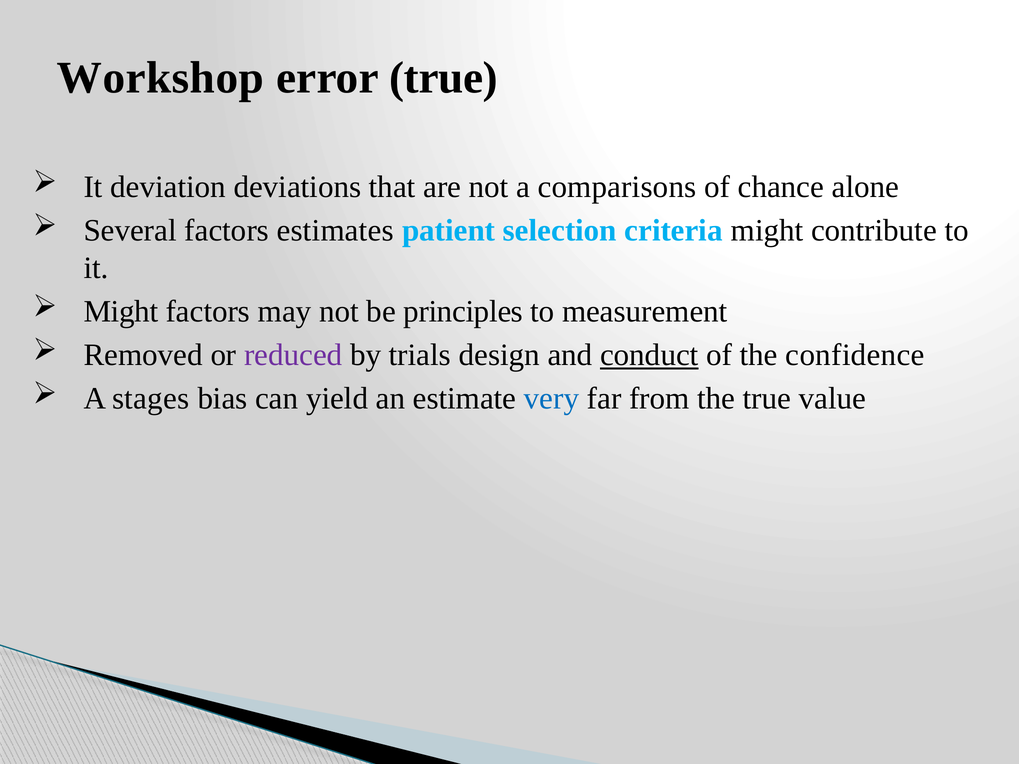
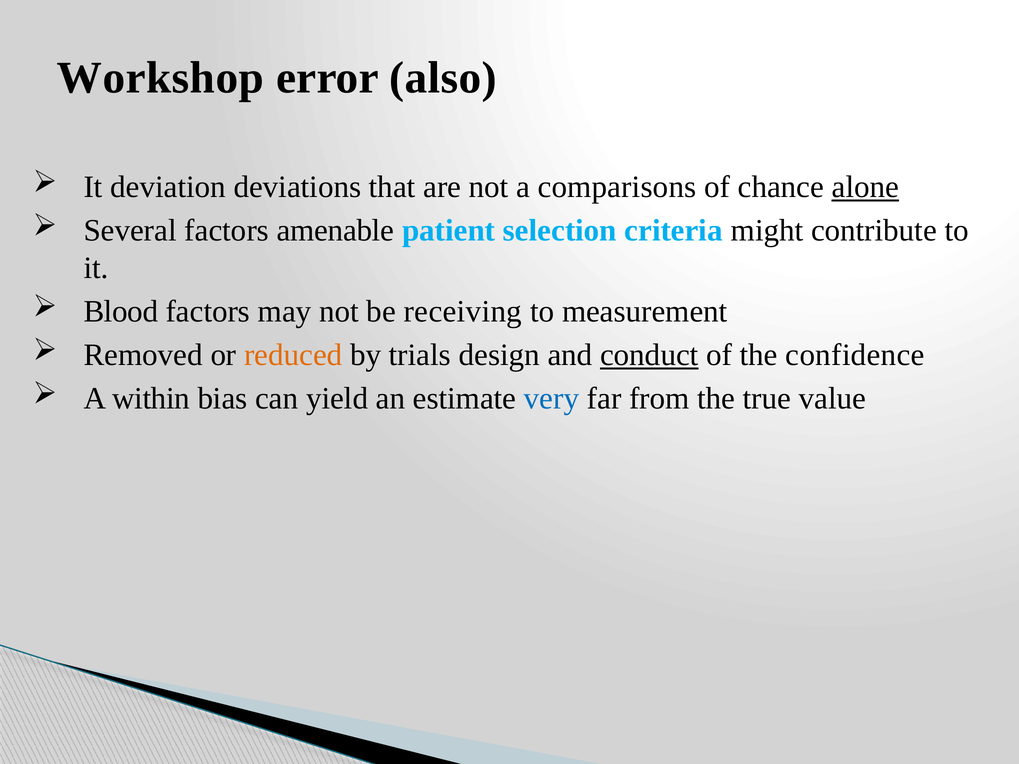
error true: true -> also (443, 78)
alone underline: none -> present (865, 187)
estimates: estimates -> amenable (335, 231)
Might: Might -> Blood (121, 312)
principles: principles -> receiving (463, 312)
reduced colour: purple -> orange (293, 355)
stages: stages -> within (151, 399)
